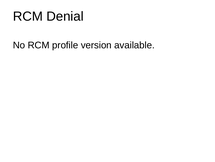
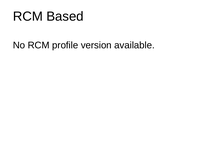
Denial: Denial -> Based (65, 16)
